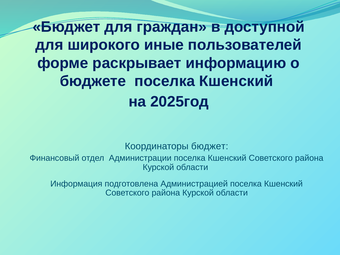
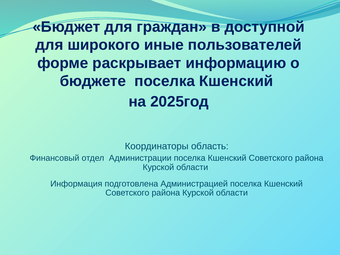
Координаторы бюджет: бюджет -> область (210, 146)
